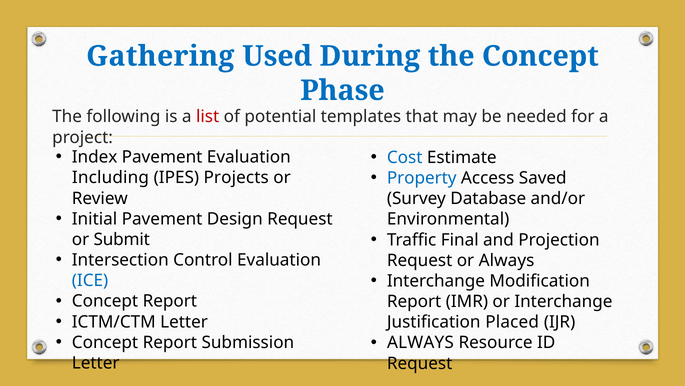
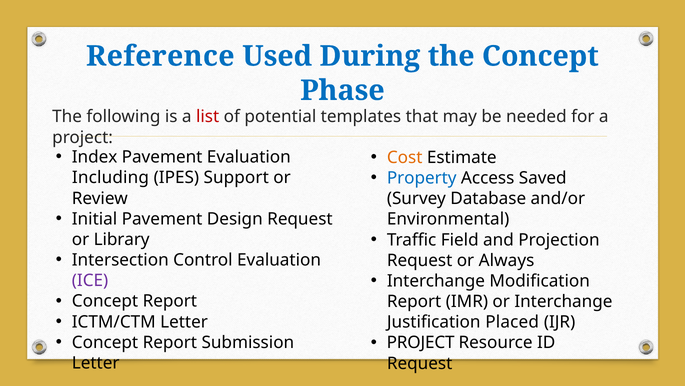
Gathering: Gathering -> Reference (160, 56)
Cost colour: blue -> orange (405, 157)
Projects: Projects -> Support (236, 177)
Final: Final -> Field (460, 239)
Submit: Submit -> Library (122, 239)
ICE colour: blue -> purple (90, 280)
ALWAYS: ALWAYS -> PROJECT (421, 342)
